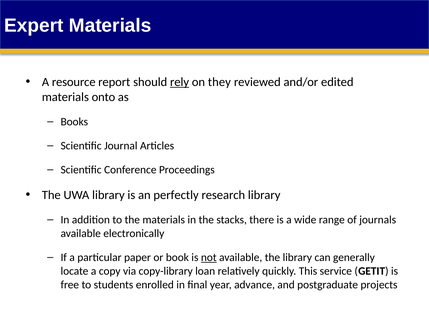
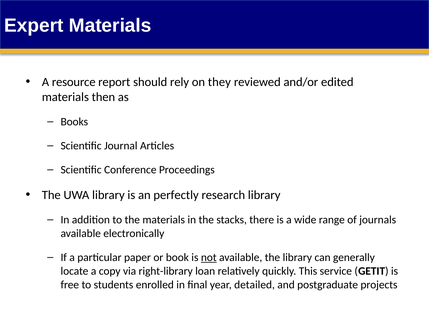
rely underline: present -> none (180, 82)
onto: onto -> then (103, 97)
copy-library: copy-library -> right-library (166, 271)
advance: advance -> detailed (255, 285)
